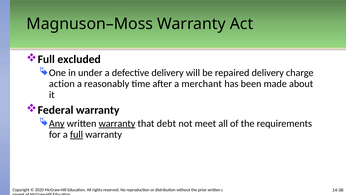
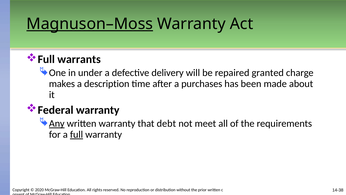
Magnuson–Moss underline: none -> present (90, 24)
excluded: excluded -> warrants (79, 59)
repaired delivery: delivery -> granted (268, 73)
action: action -> makes (62, 84)
reasonably: reasonably -> description (107, 84)
merchant: merchant -> purchases (202, 84)
warranty underline: present -> none (117, 123)
